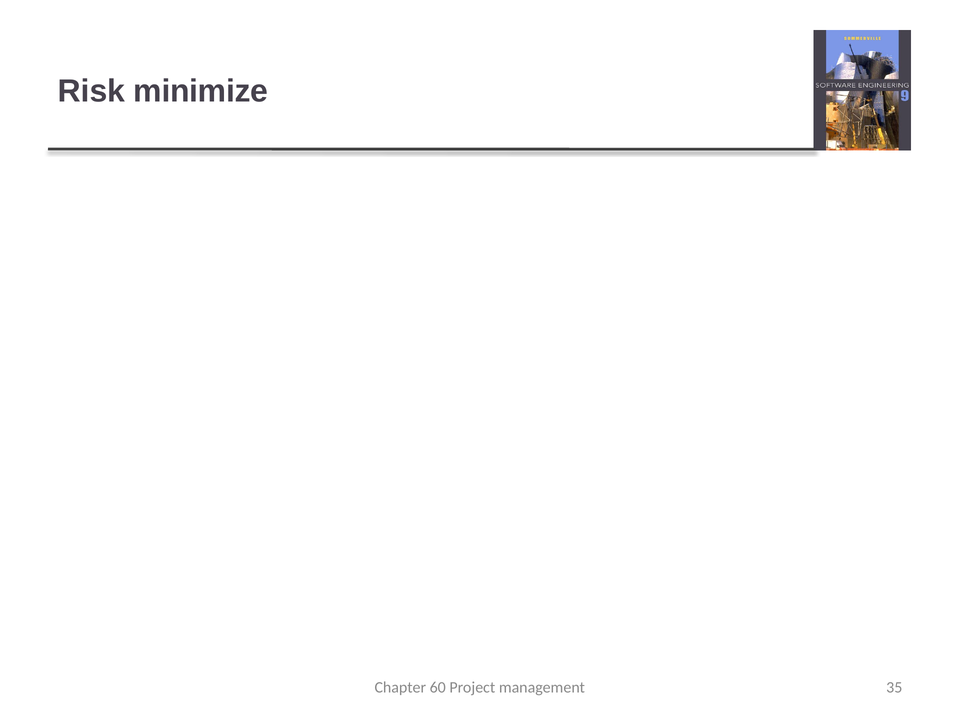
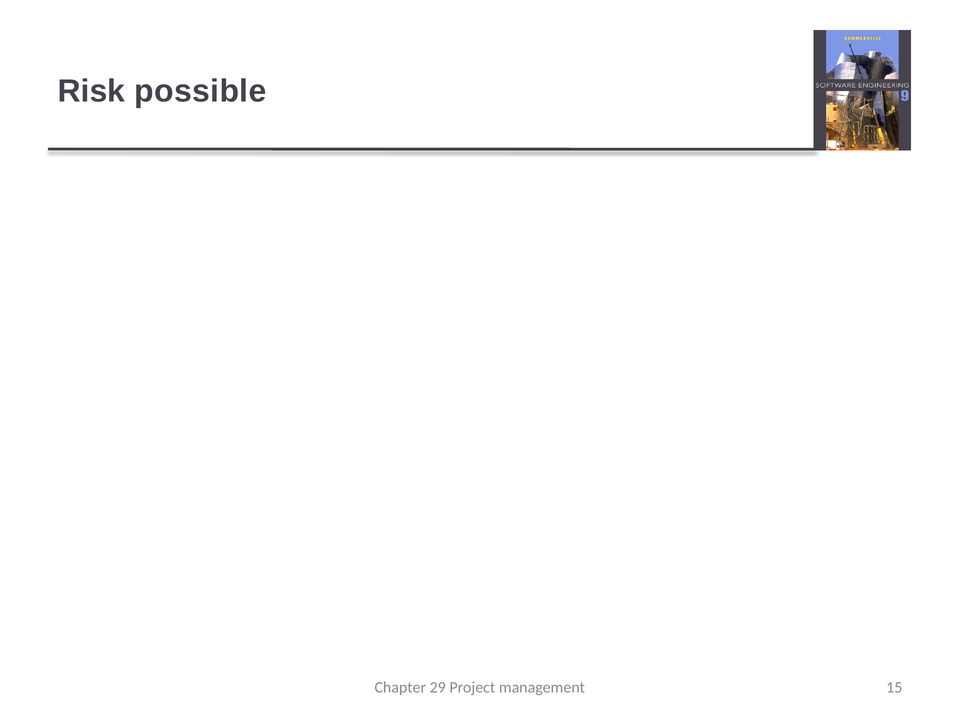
minimize: minimize -> possible (200, 91)
60: 60 -> 29 (438, 687)
35: 35 -> 15 (894, 687)
